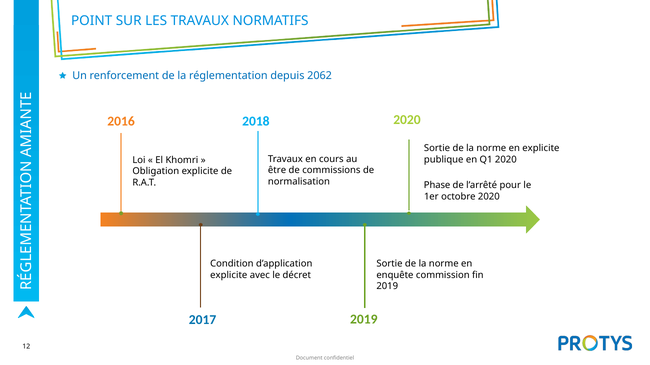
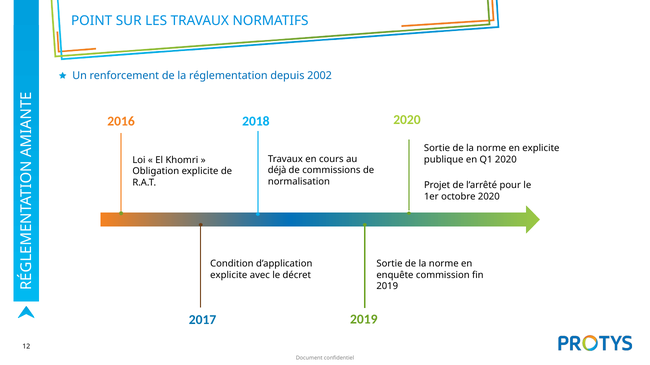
2062: 2062 -> 2002 (320, 76)
être: être -> déjà (277, 171)
Phase: Phase -> Projet (437, 186)
